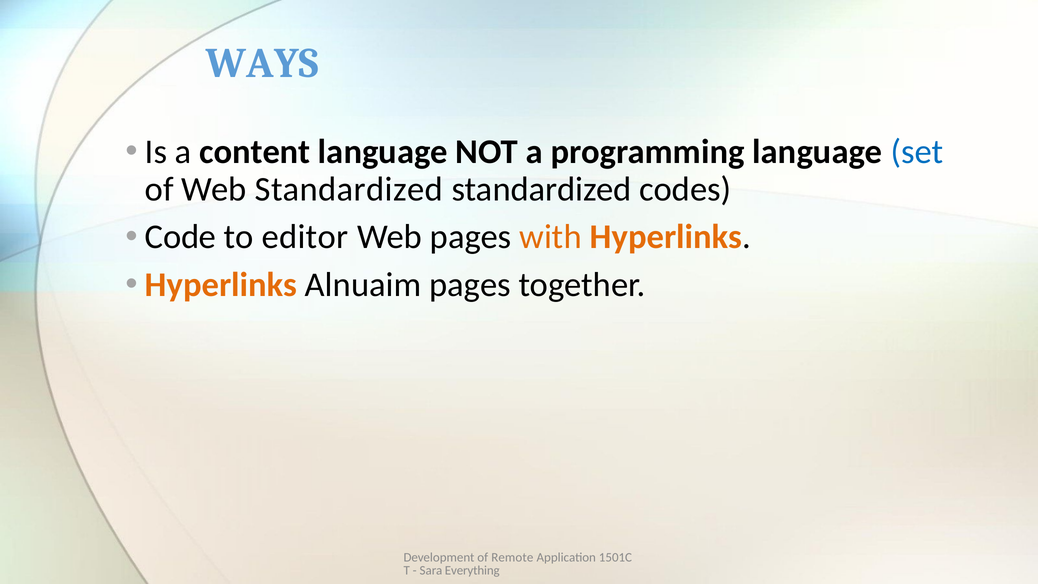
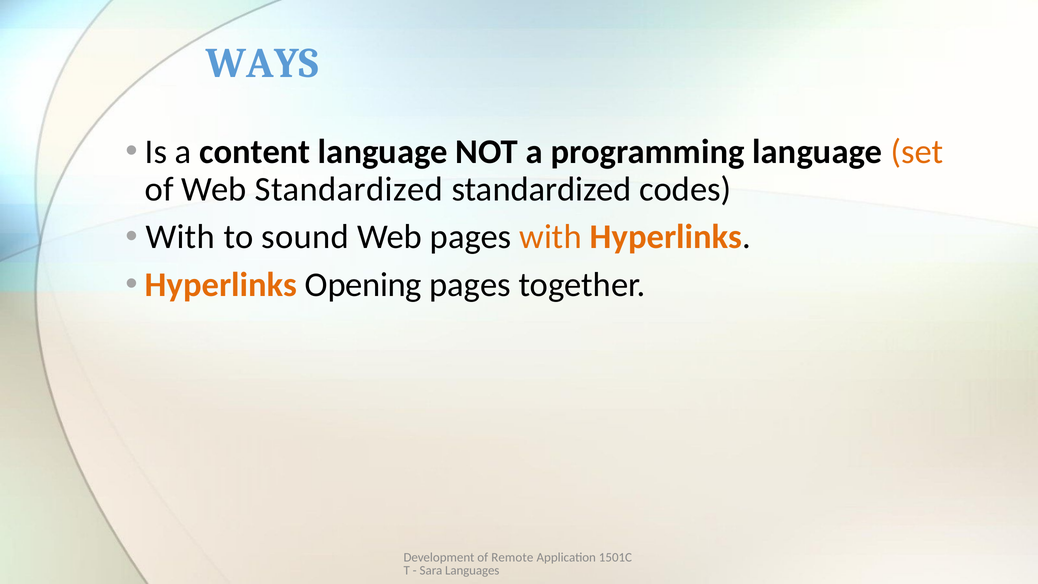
set colour: blue -> orange (917, 152)
Code: Code -> With (180, 237)
editor: editor -> sound (305, 237)
Alnuaim: Alnuaim -> Opening (363, 285)
Everything: Everything -> Languages (472, 570)
